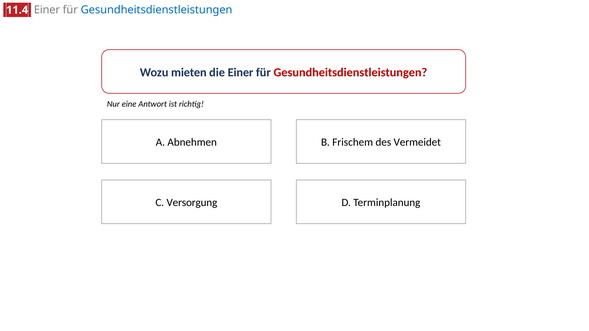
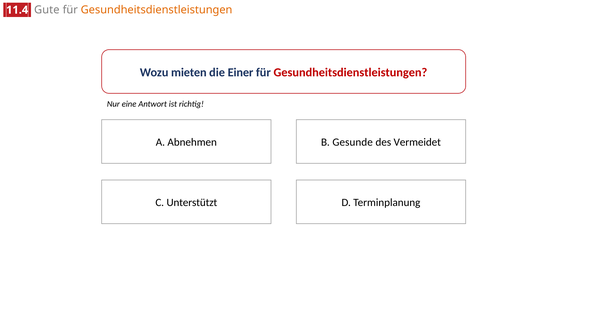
Einer: Einer -> Gute (47, 10)
Gesundheitsdienstleistungen colour: blue -> orange (157, 10)
Frischem: Frischem -> Gesunde (353, 142)
Versorgung: Versorgung -> Unterstützt (192, 203)
